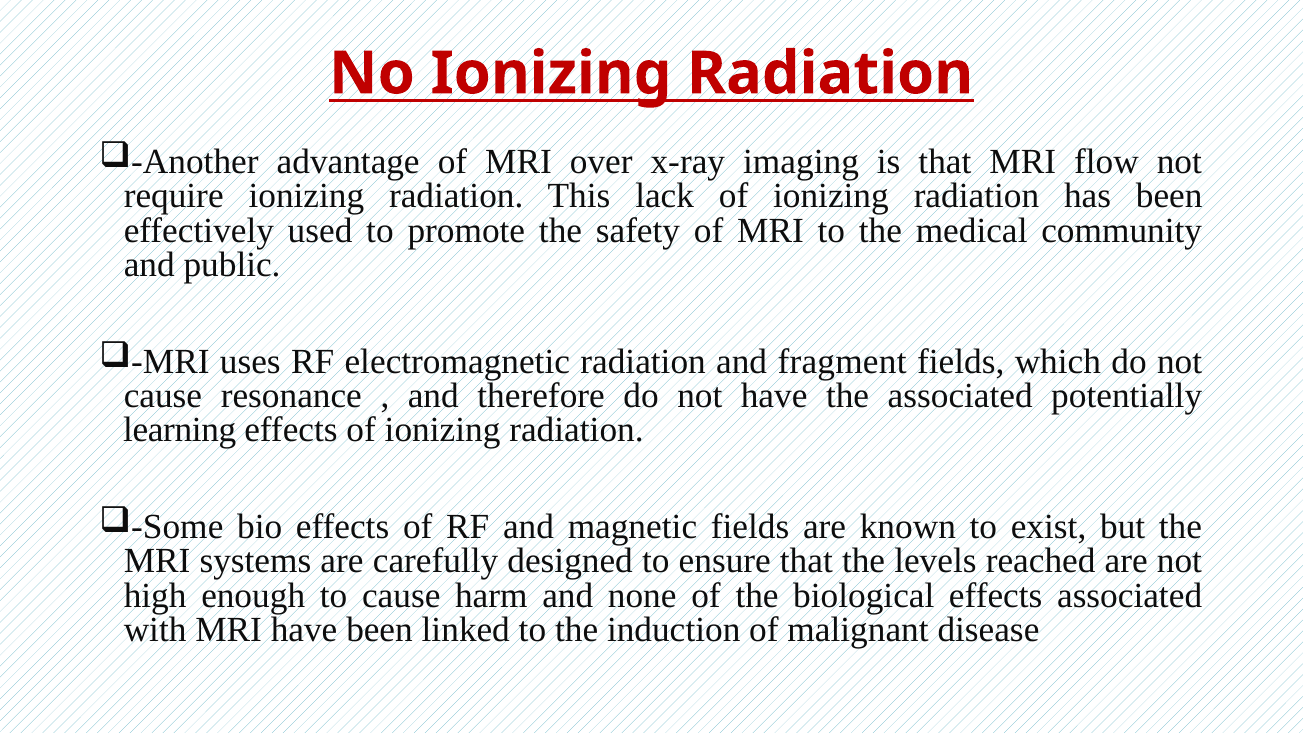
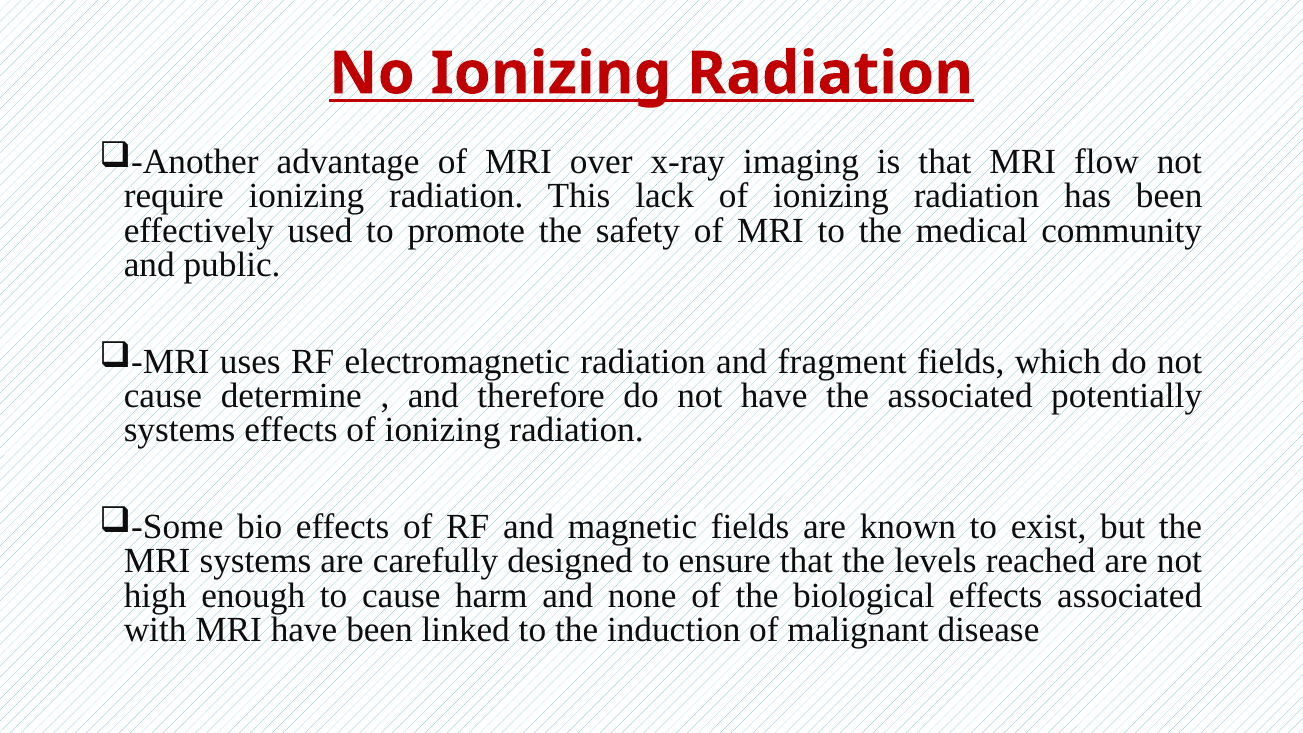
resonance: resonance -> determine (291, 396)
learning: learning -> systems (180, 430)
